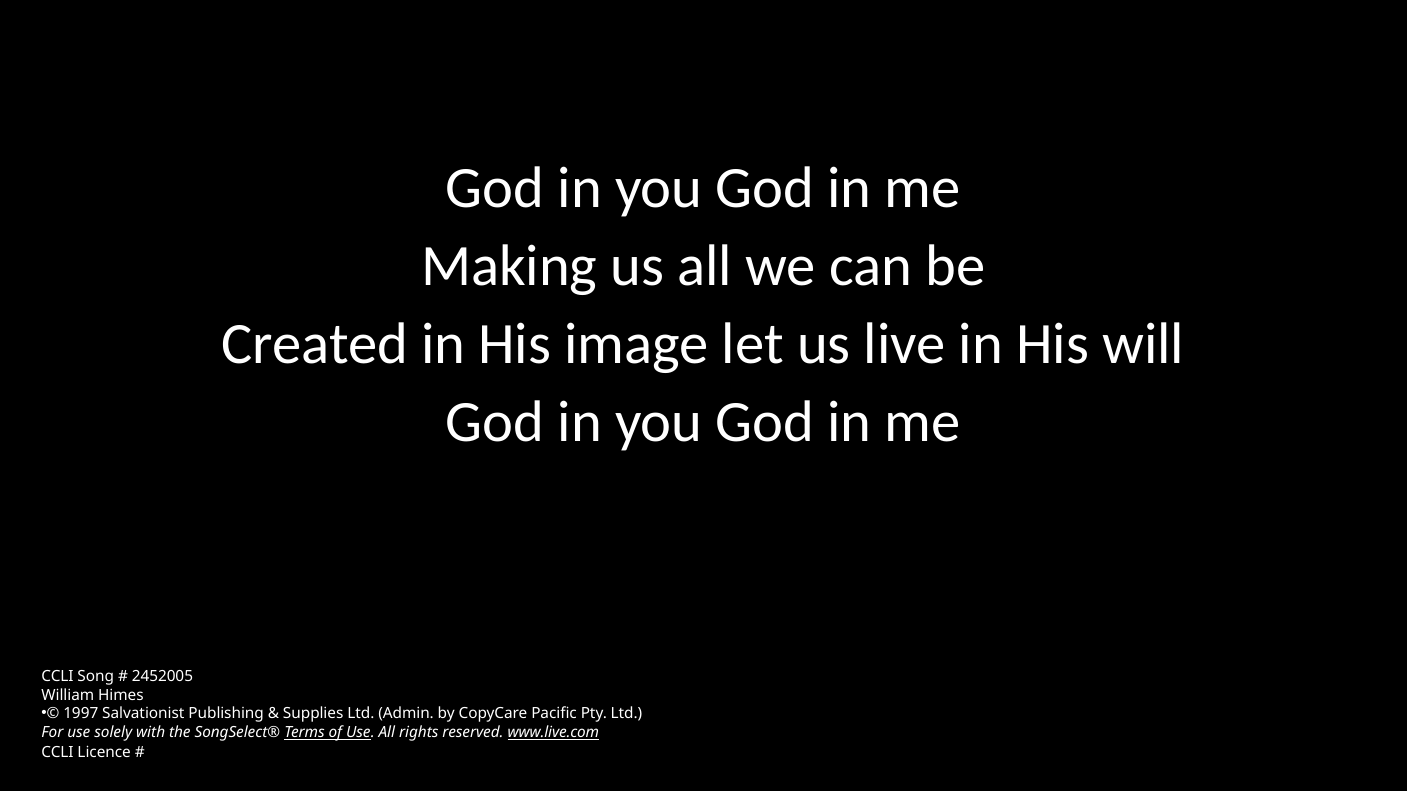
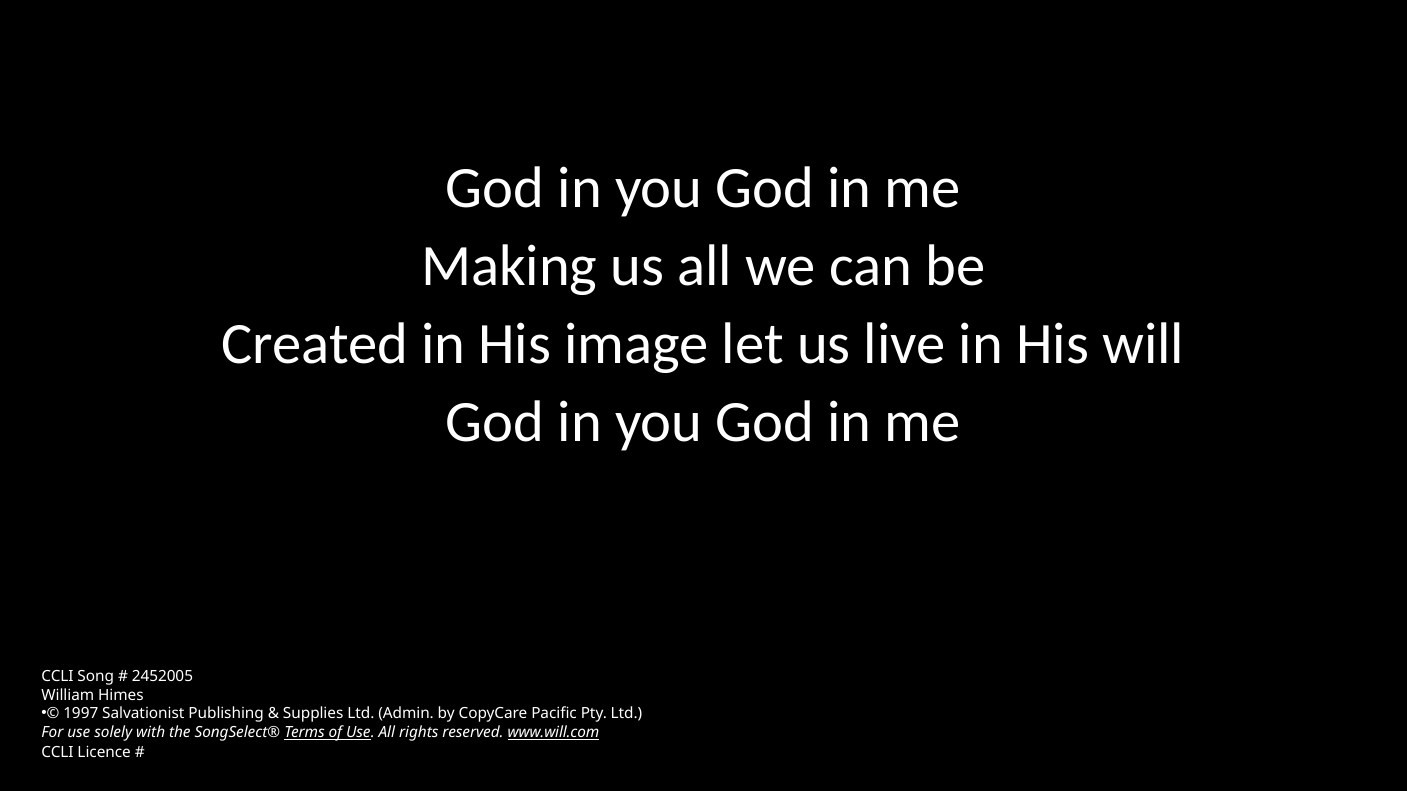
www.live.com: www.live.com -> www.will.com (553, 732)
